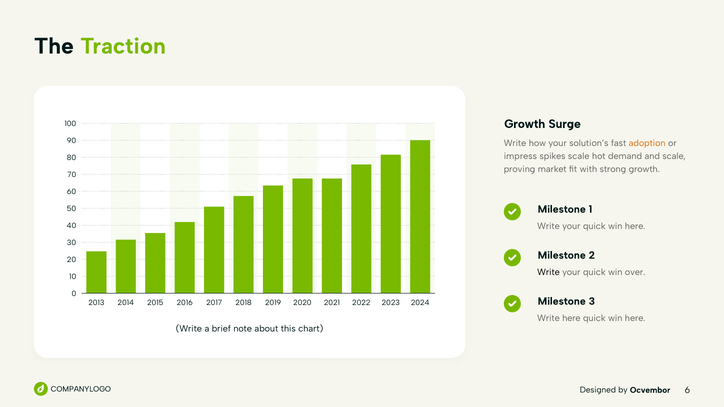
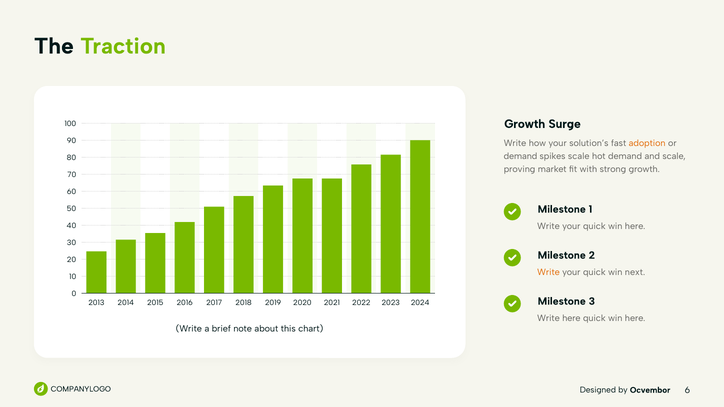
impress: impress -> demand (520, 156)
Write colour: black -> orange (549, 272)
over: over -> next (635, 272)
